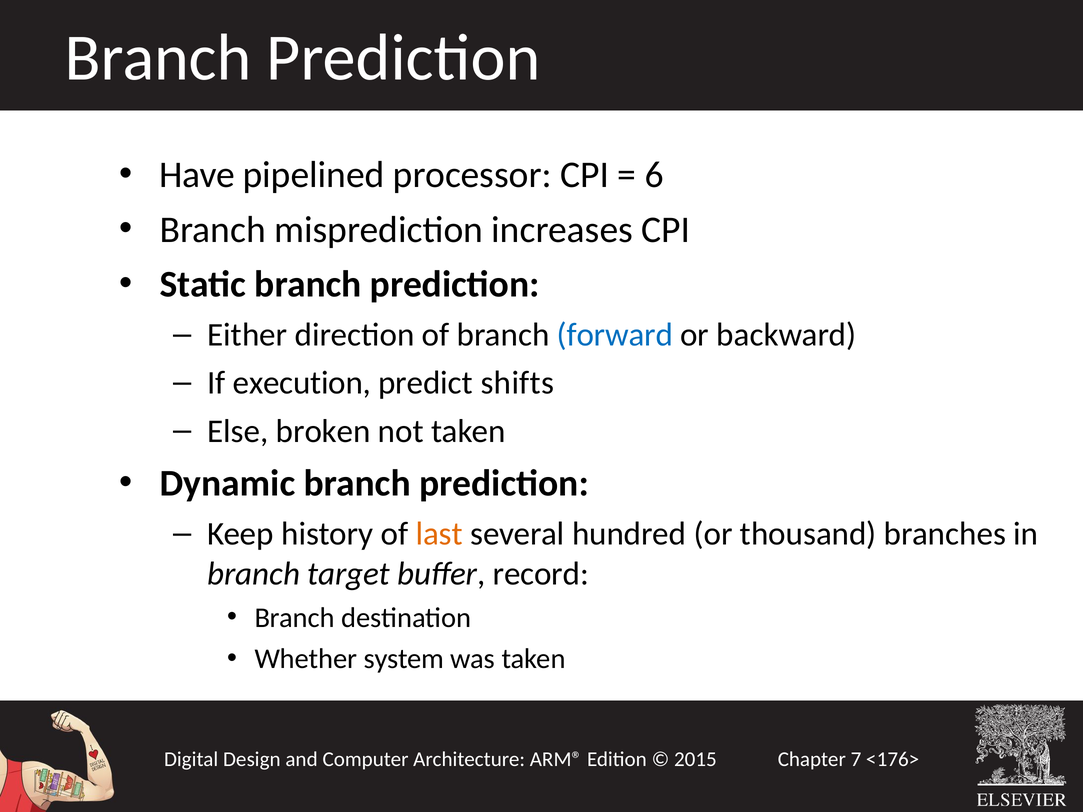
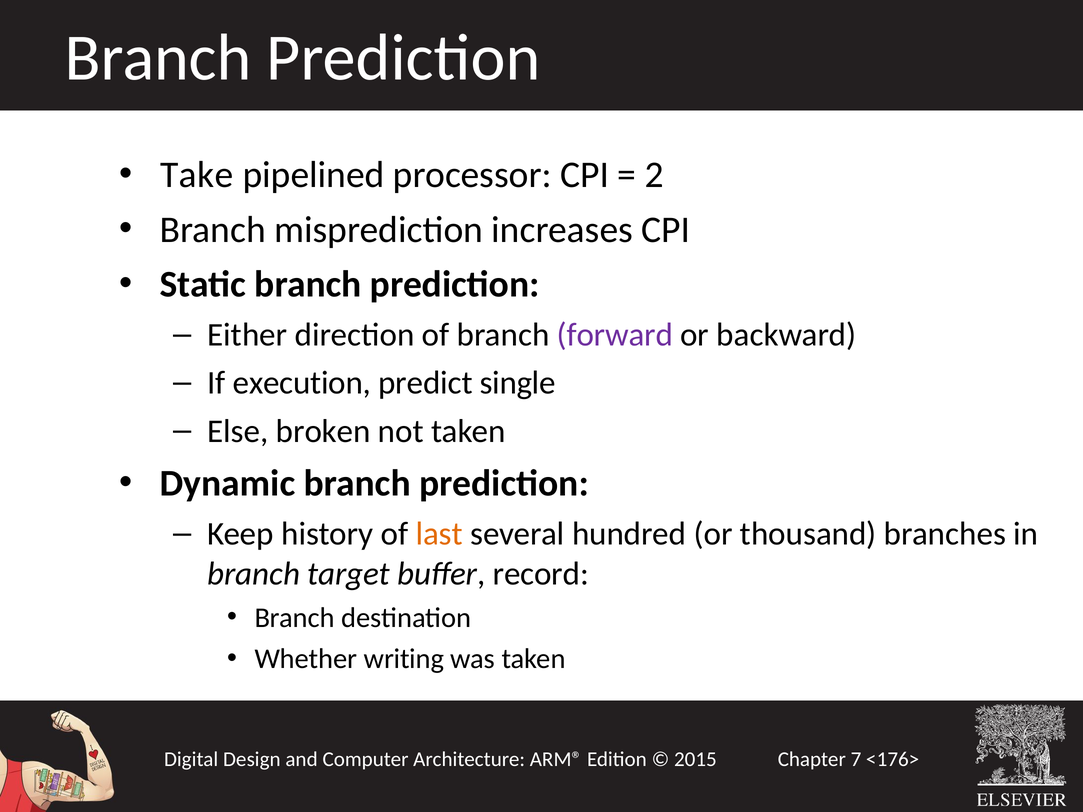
Have: Have -> Take (197, 175)
6: 6 -> 2 (654, 175)
forward colour: blue -> purple (615, 335)
shifts: shifts -> single (518, 383)
system: system -> writing (404, 659)
